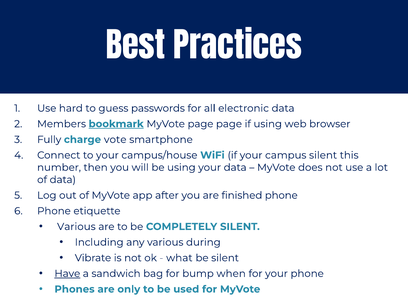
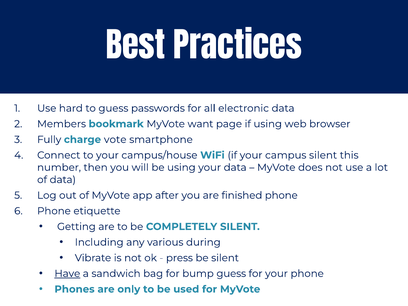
bookmark underline: present -> none (116, 124)
MyVote page: page -> want (200, 124)
Various: Various -> Getting (76, 227)
what: what -> press (179, 258)
bump when: when -> guess (231, 274)
